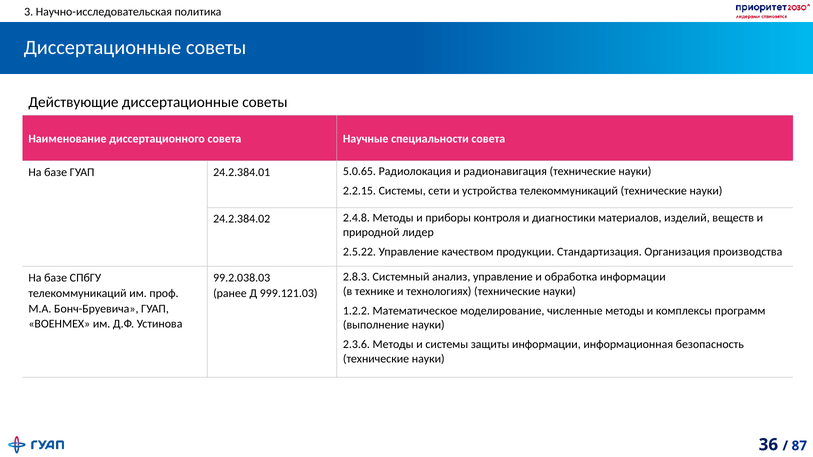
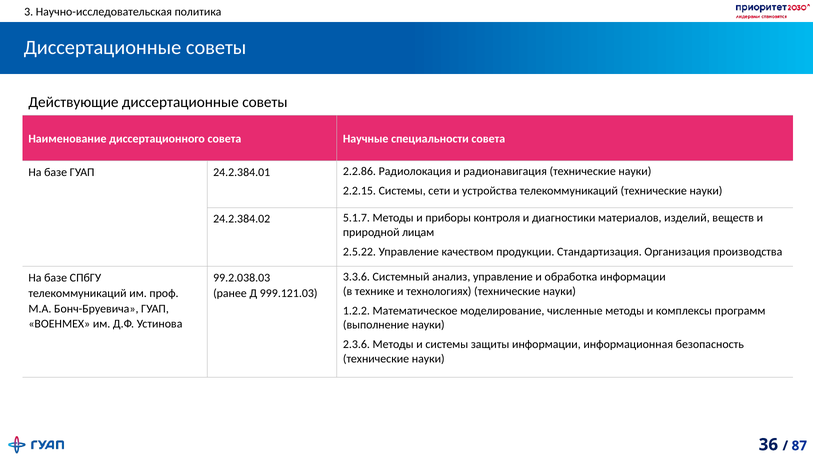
5.0.65: 5.0.65 -> 2.2.86 (359, 171)
2.4.8: 2.4.8 -> 5.1.7 (356, 218)
лидер: лидер -> лицам (418, 233)
2.8.3: 2.8.3 -> 3.3.6 (356, 277)
